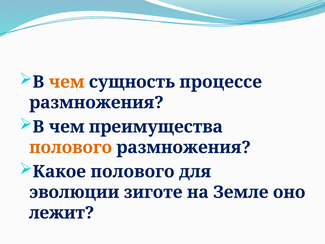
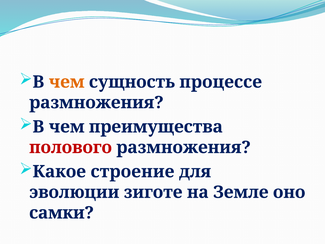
полового colour: orange -> red (71, 147)
Какое полового: полового -> строение (132, 171)
лежит: лежит -> самки (62, 213)
